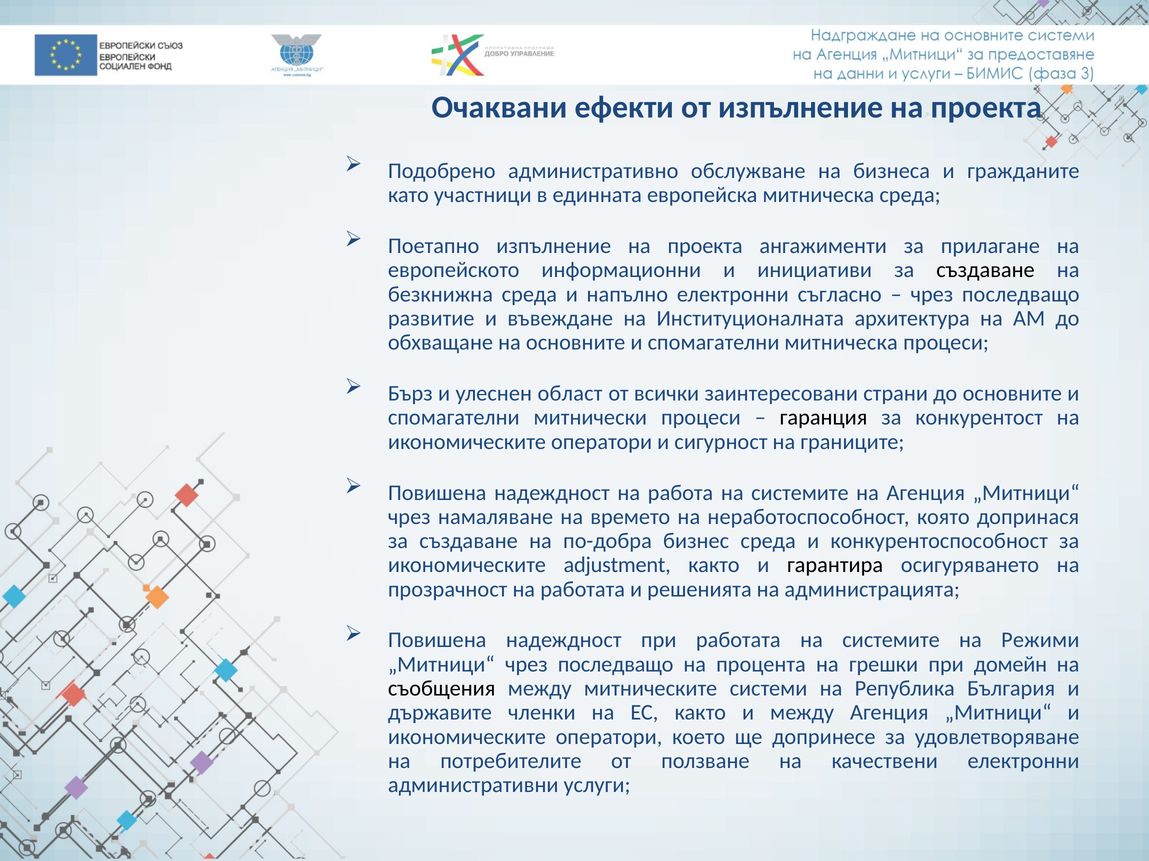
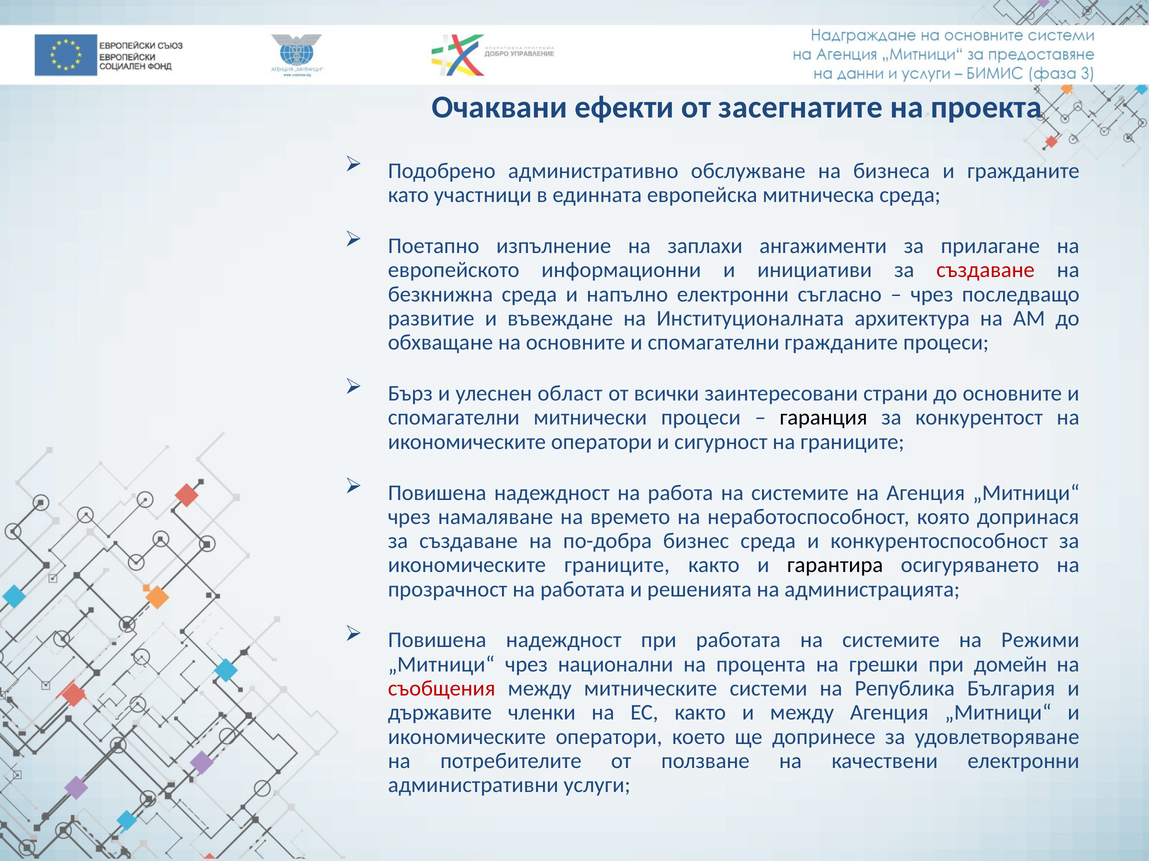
от изпълнение: изпълнение -> засегнатите (801, 107)
Поетапно изпълнение на проекта: проекта -> заплахи (705, 246)
създаване colour: black -> red (986, 270)
спомагателни митническа: митническа -> гражданите (841, 343)
икономическите adjustment: adjustment -> границите (617, 566)
„Митници“ чрез последващо: последващо -> национални (616, 665)
съобщения colour: black -> red (442, 689)
